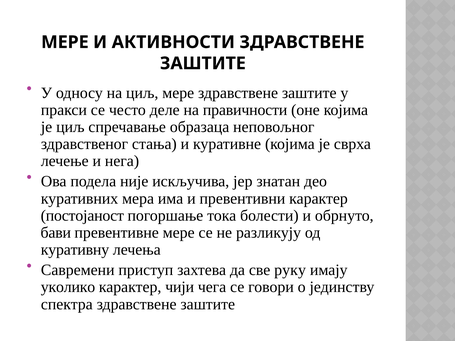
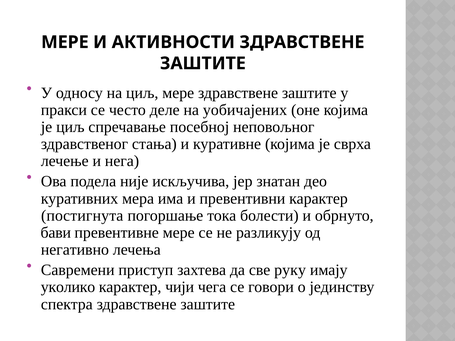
правичности: правичности -> уобичајених (245, 110)
образаца: образаца -> посебној (200, 127)
постојаност: постојаност -> постигнута (82, 216)
куративну: куративну -> негативно (75, 250)
